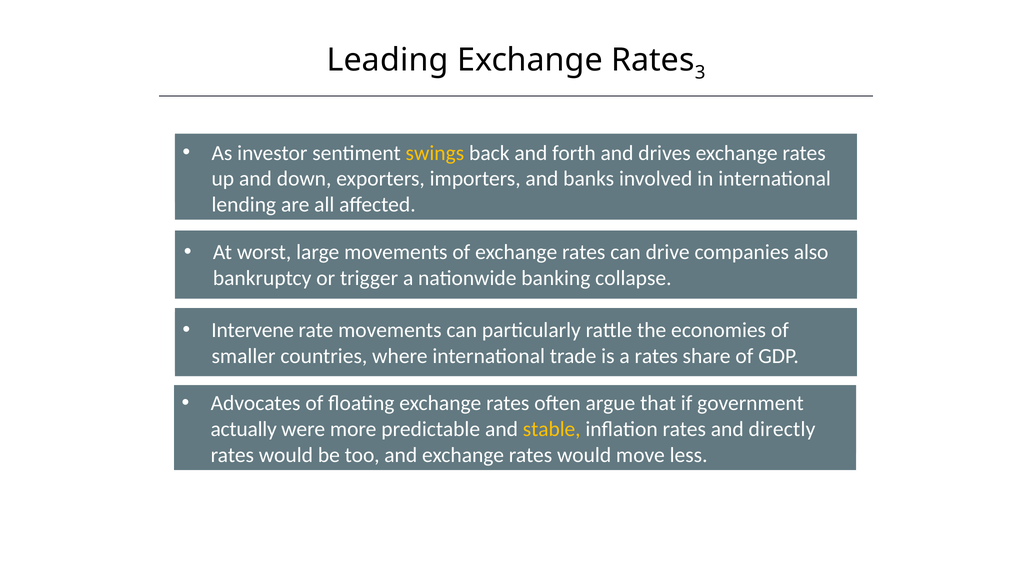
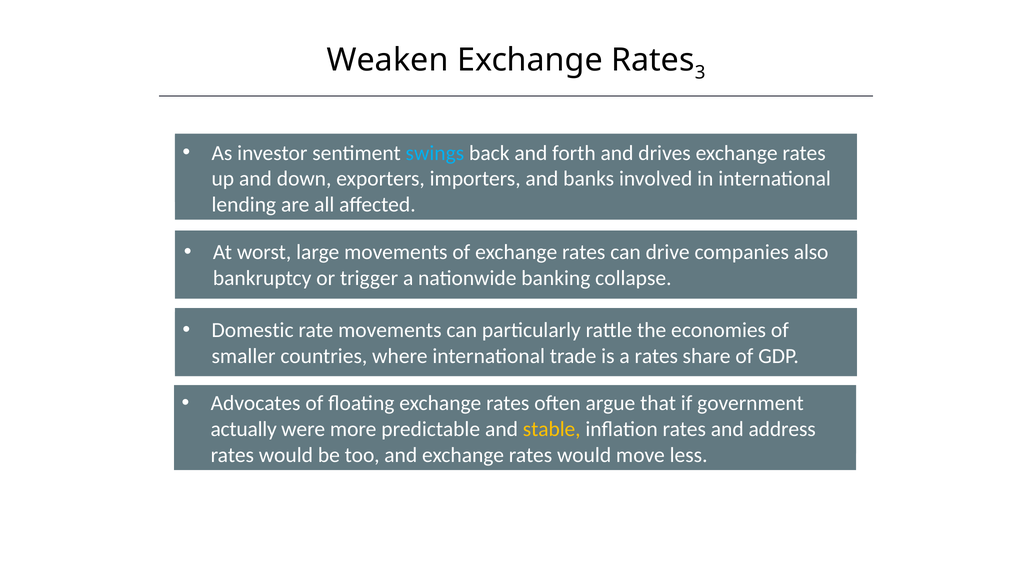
Leading: Leading -> Weaken (388, 60)
swings colour: yellow -> light blue (435, 153)
Intervene: Intervene -> Domestic (253, 330)
directly: directly -> address (782, 430)
